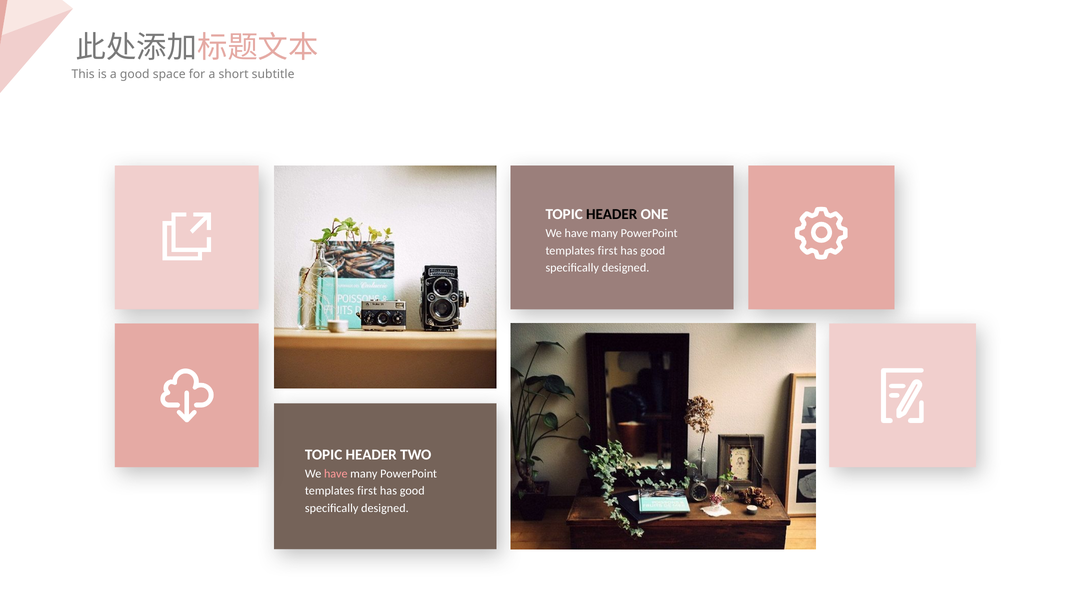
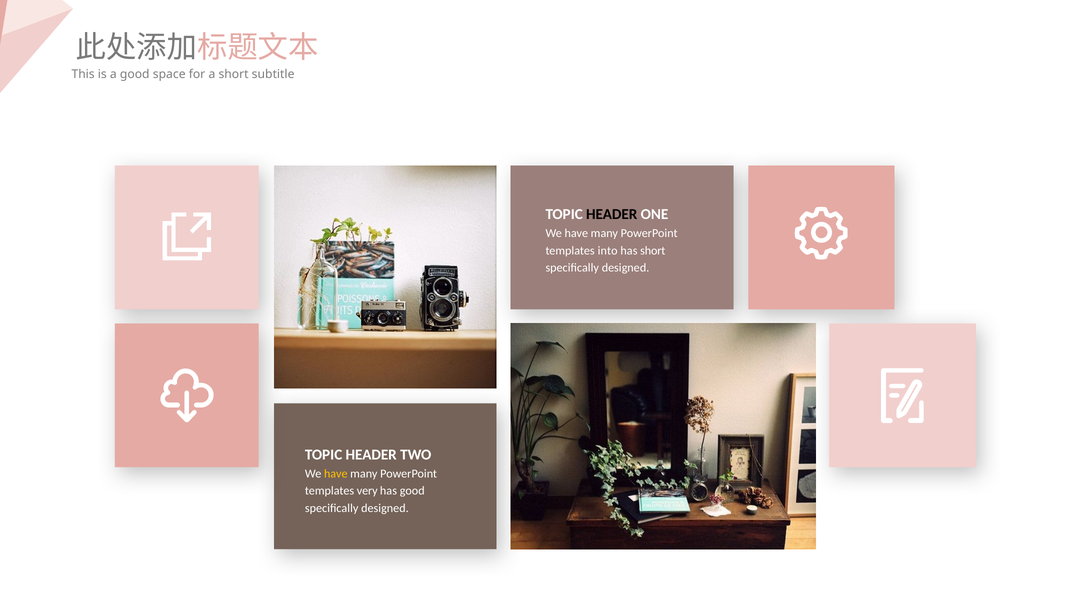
first: first -> into (608, 251)
good: good -> short (653, 251)
have colour: pink -> yellow (336, 474)
first: first -> very (367, 492)
